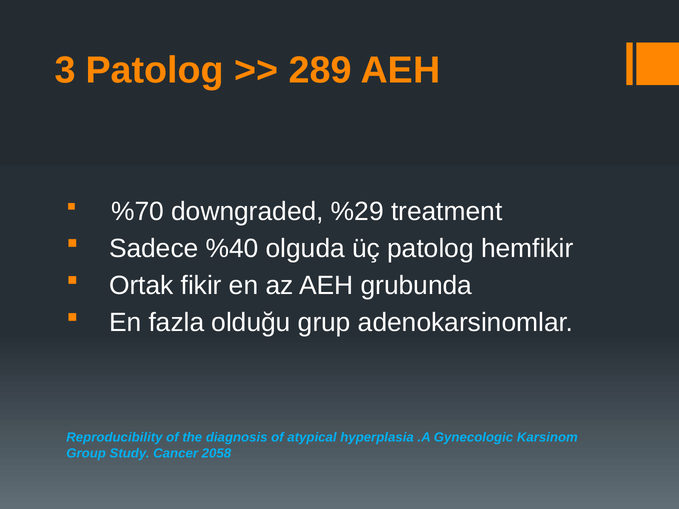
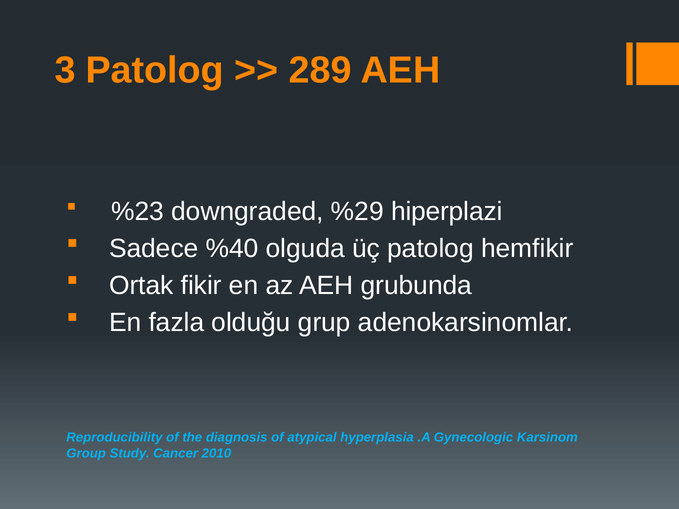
%70: %70 -> %23 (138, 212)
treatment: treatment -> hiperplazi (447, 212)
2058: 2058 -> 2010 (216, 454)
